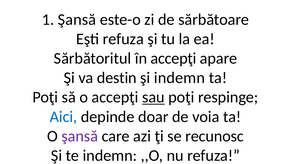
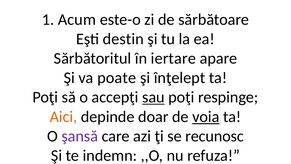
1 Şansă: Şansă -> Acum (77, 19)
Eşti refuza: refuza -> destin (123, 39)
în accepţi: accepţi -> iertare (173, 58)
destin: destin -> poate (117, 78)
şi indemn: indemn -> înţelept (180, 78)
Aici colour: blue -> orange (63, 116)
voia underline: none -> present (206, 116)
